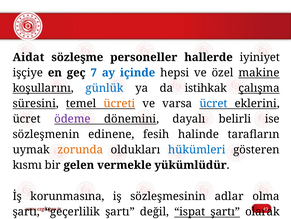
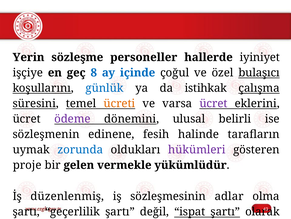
Aidat: Aidat -> Yerin (29, 57)
7: 7 -> 8 (94, 72)
hepsi: hepsi -> çoğul (175, 72)
makine: makine -> bulaşıcı (259, 72)
ücret colour: blue -> purple (213, 103)
dayalı: dayalı -> ulusal (189, 119)
zorunda colour: orange -> blue (80, 149)
hükümleri colour: blue -> purple (197, 149)
kısmı: kısmı -> proje (27, 165)
korunmasına: korunmasına -> düzenlenmiş (67, 196)
